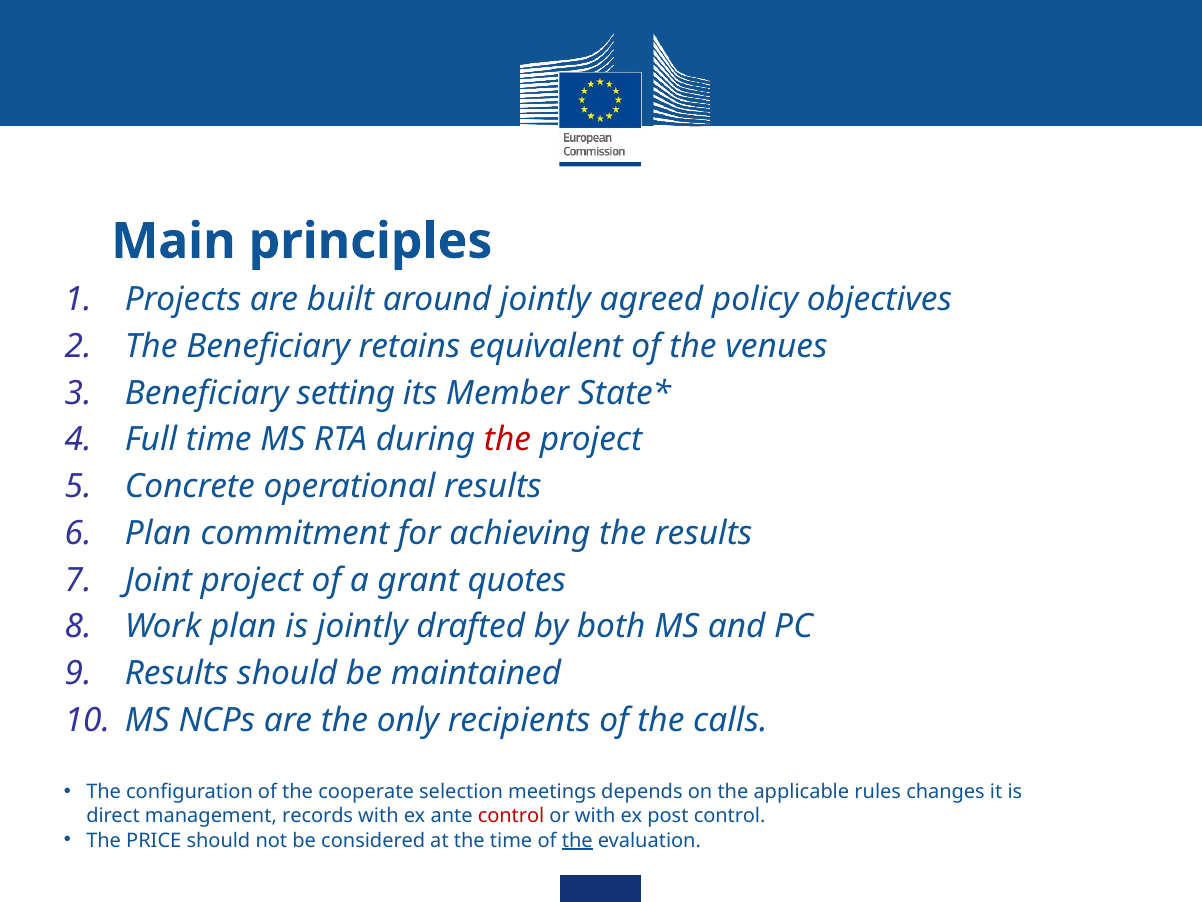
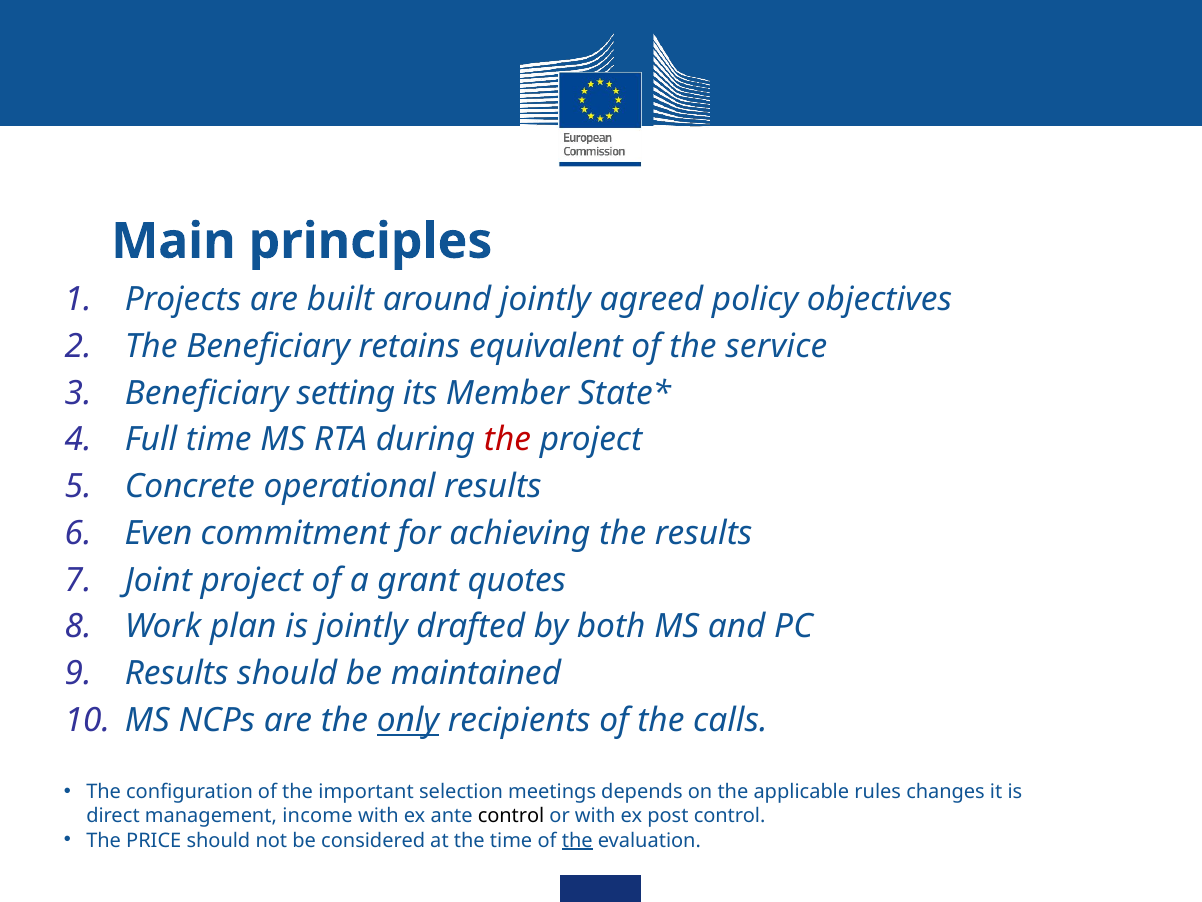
venues: venues -> service (776, 346)
Plan: Plan -> Even (159, 533)
only underline: none -> present (408, 720)
cooperate: cooperate -> important (366, 792)
records: records -> income (317, 816)
control colour: red -> black (511, 816)
